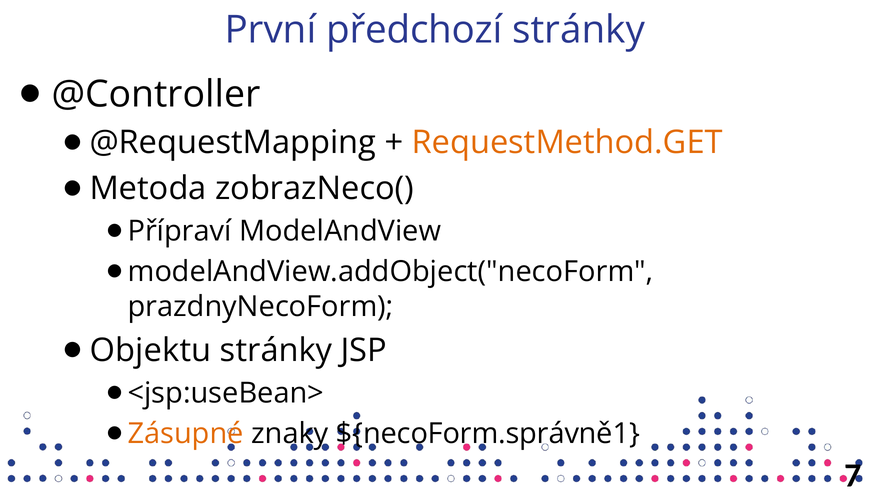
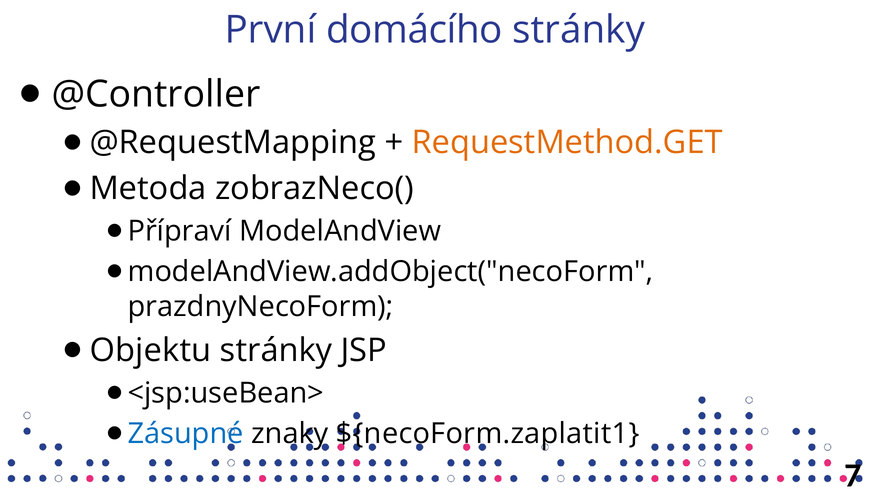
předchozí: předchozí -> domácího (414, 30)
Zásupné colour: orange -> blue (186, 434)
${necoForm.správně1: ${necoForm.správně1 -> ${necoForm.zaplatit1 (488, 434)
